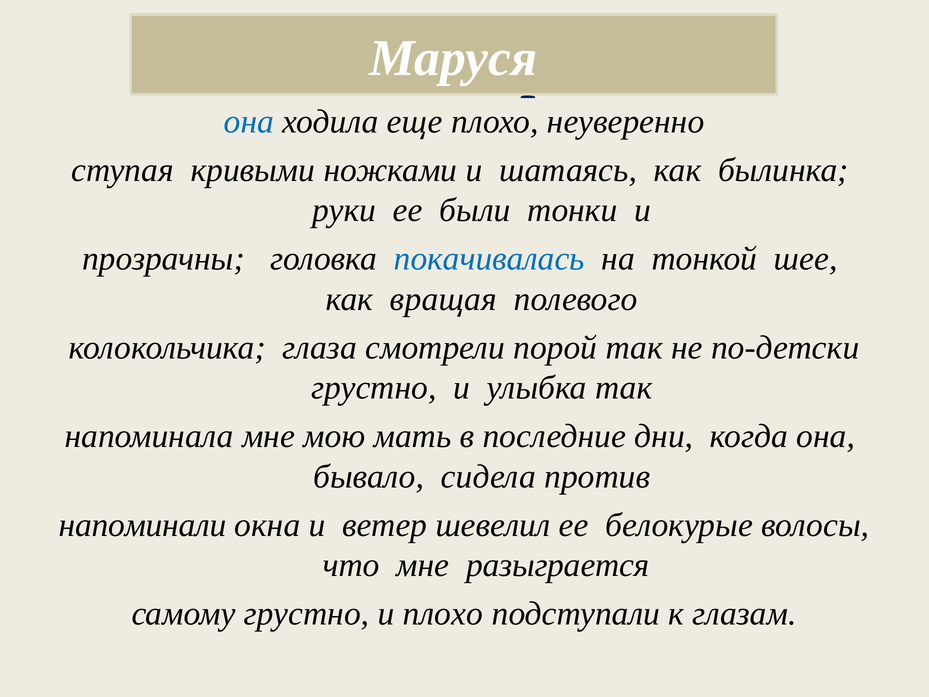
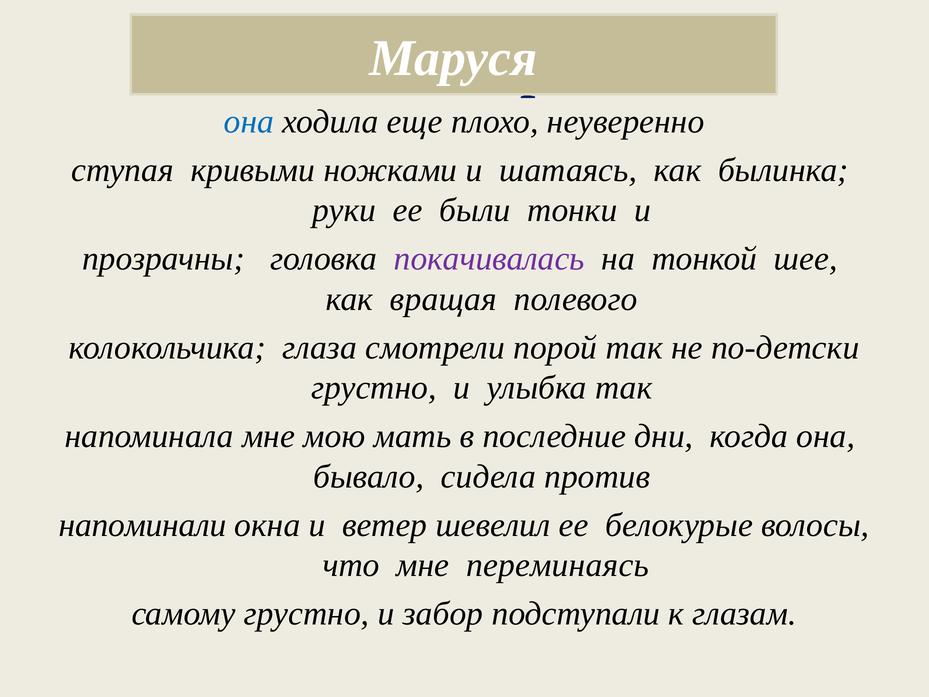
покачивалась colour: blue -> purple (489, 259)
разыграется: разыграется -> переминаясь (558, 565)
и плохо: плохо -> забор (443, 614)
